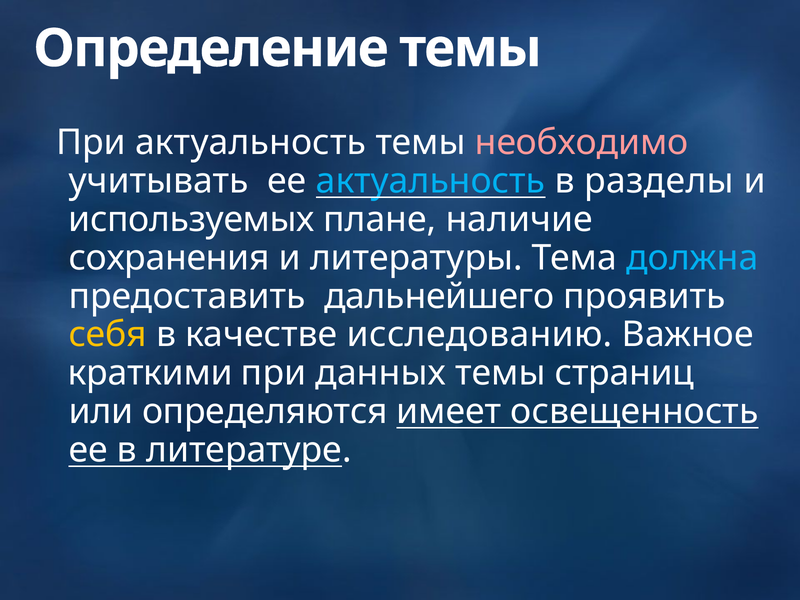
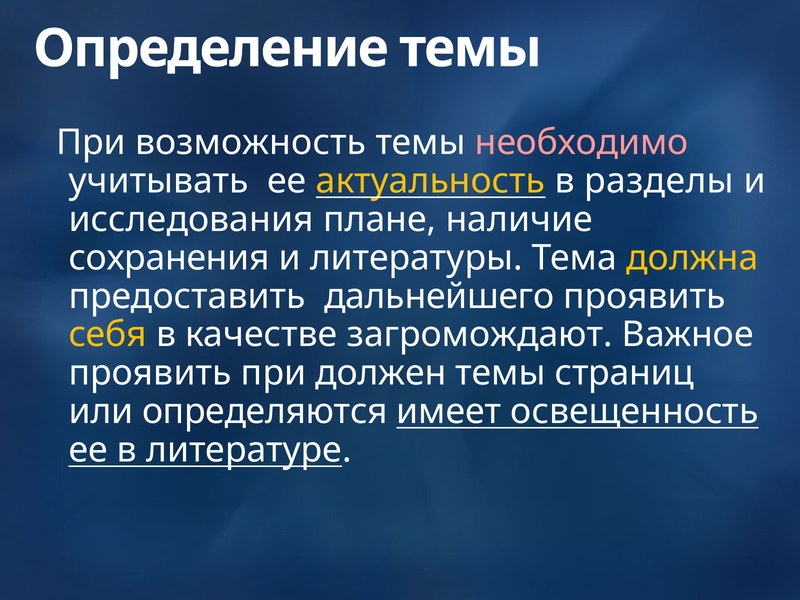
При актуальность: актуальность -> возможность (251, 143)
актуальность colour: light blue -> yellow (431, 181)
используемых: используемых -> исследования (191, 219)
должна colour: light blue -> yellow (692, 258)
исследованию: исследованию -> загромождают (480, 335)
краткими: краткими -> проявить (150, 373)
данных: данных -> должен (381, 373)
